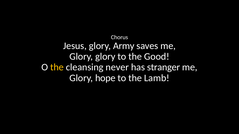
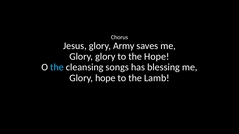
the Good: Good -> Hope (157, 57)
the colour: yellow -> light blue (57, 67)
never: never -> songs (117, 67)
stranger: stranger -> blessing (164, 67)
